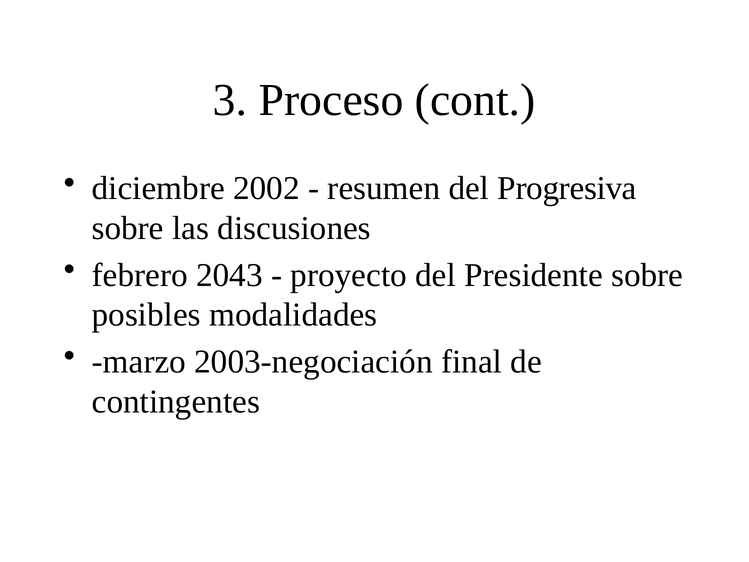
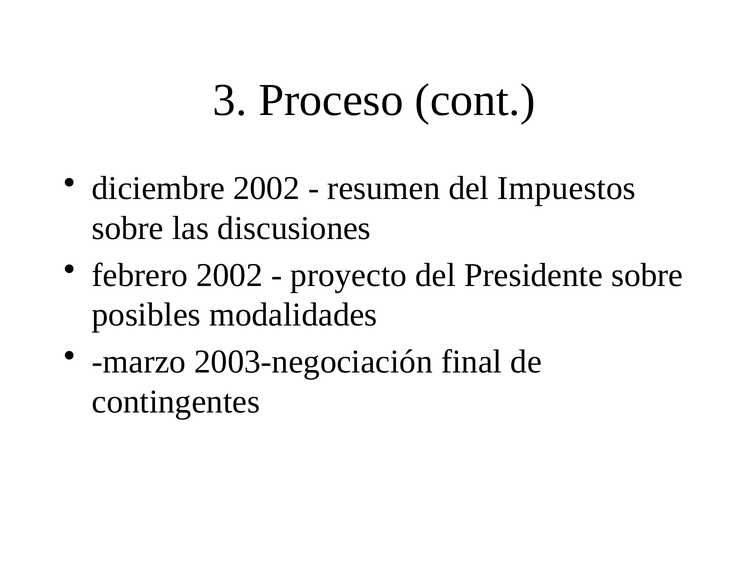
Progresiva: Progresiva -> Impuestos (567, 188)
febrero 2043: 2043 -> 2002 (229, 275)
